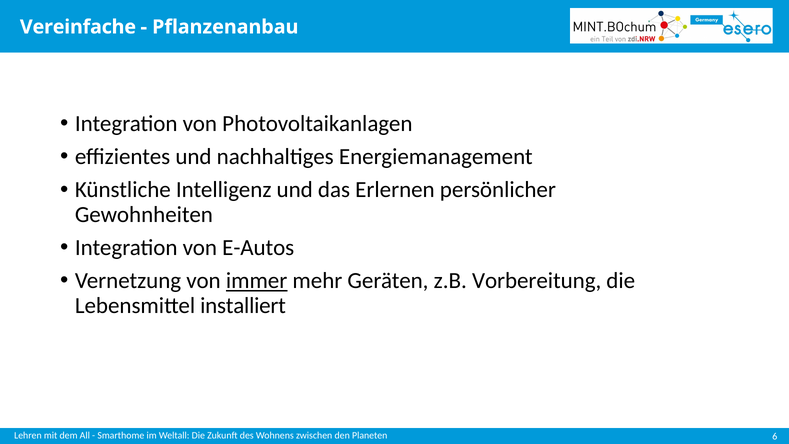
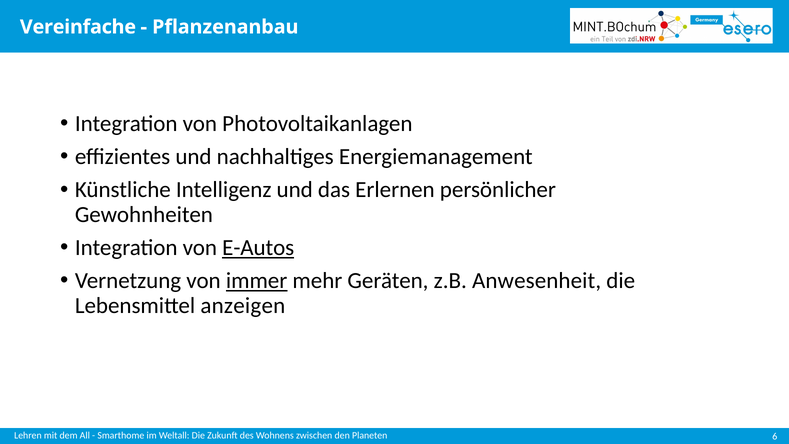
E-Autos underline: none -> present (258, 248)
Vorbereitung: Vorbereitung -> Anwesenheit (537, 281)
installiert: installiert -> anzeigen (243, 305)
